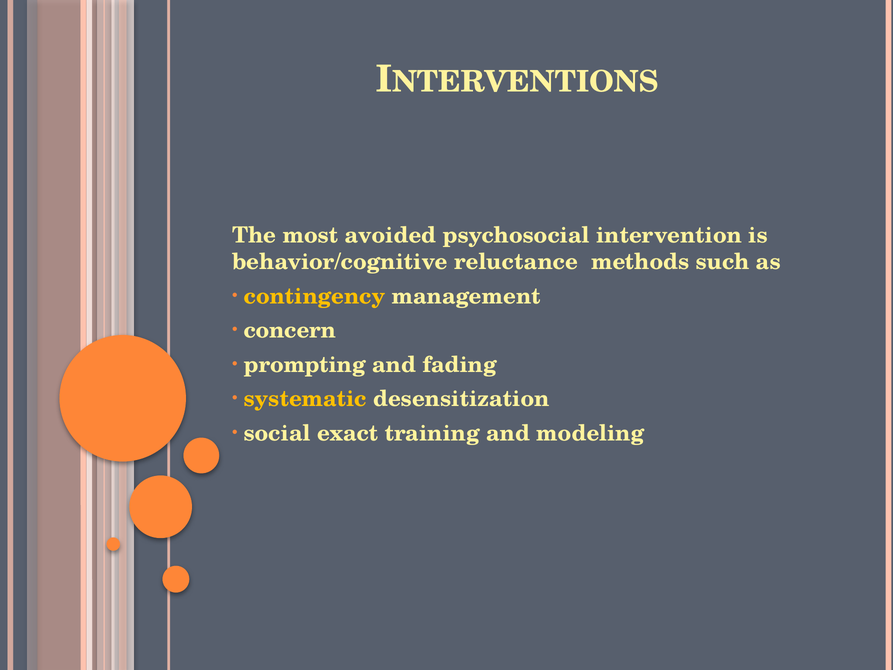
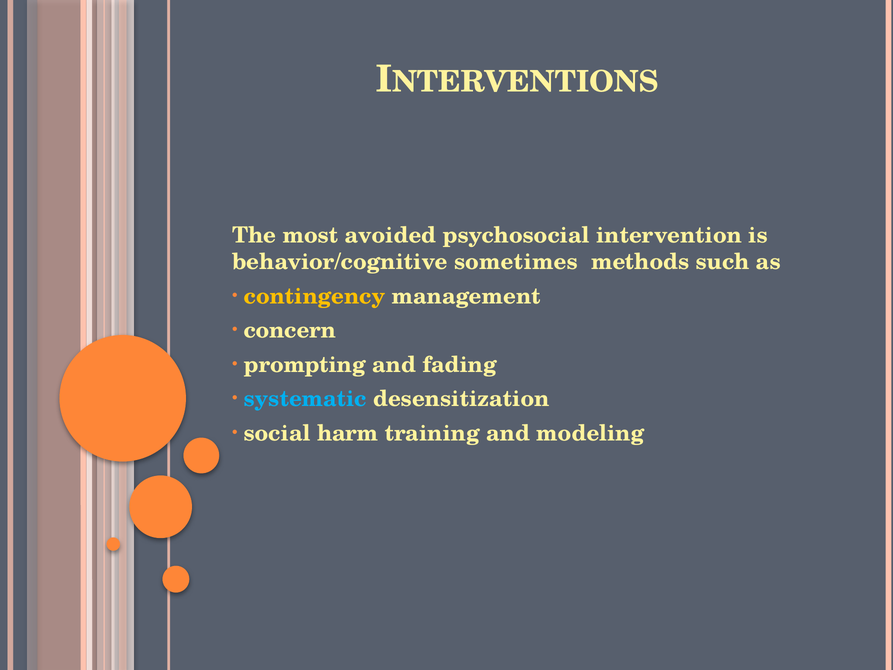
reluctance: reluctance -> sometimes (516, 262)
systematic colour: yellow -> light blue (305, 399)
exact: exact -> harm (348, 433)
